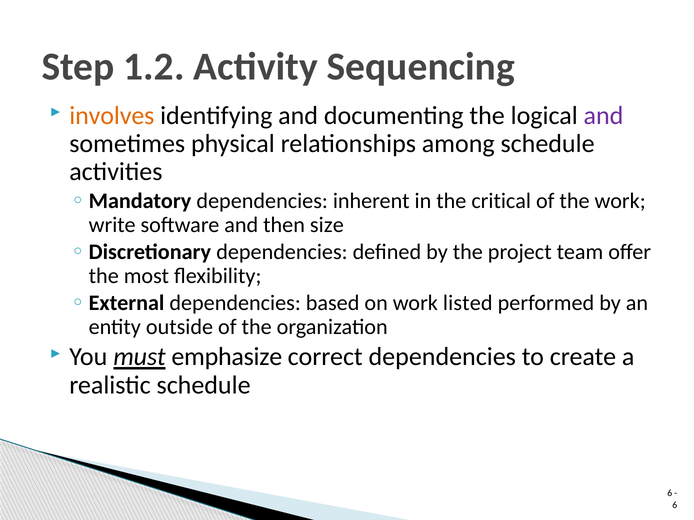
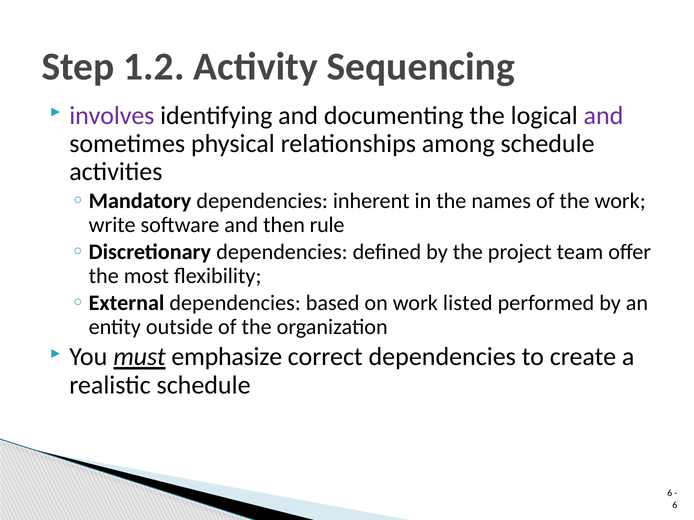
involves colour: orange -> purple (112, 116)
critical: critical -> names (501, 201)
size: size -> rule (327, 225)
